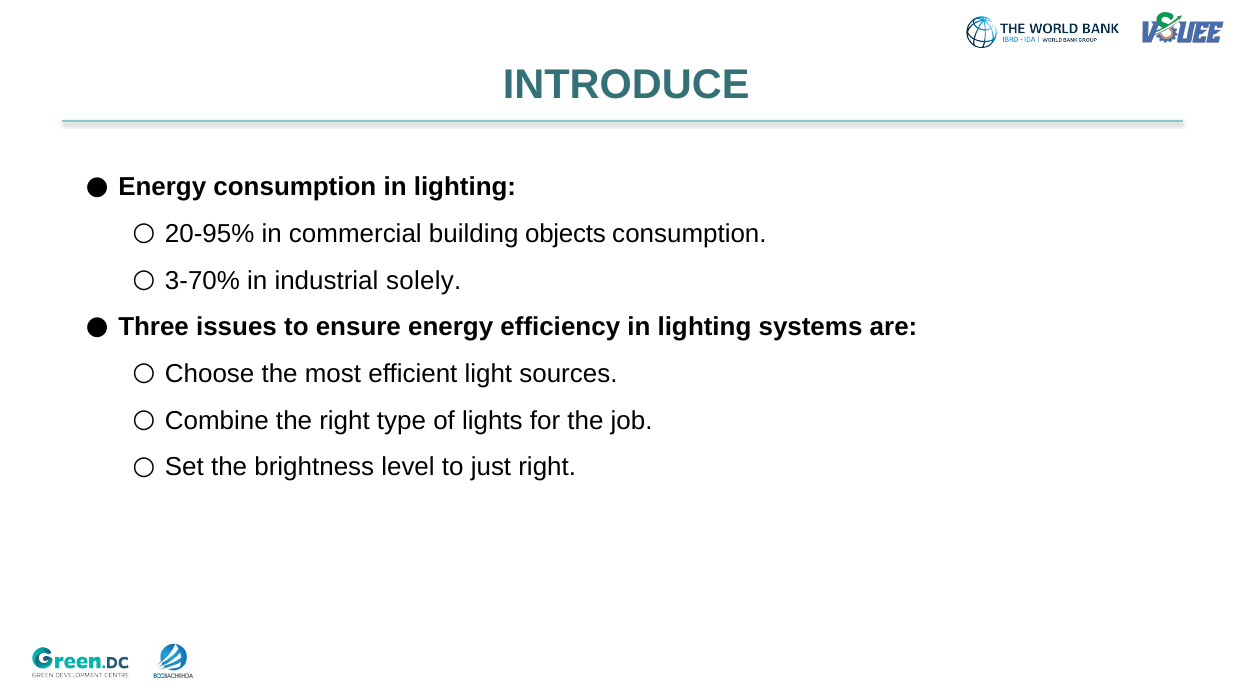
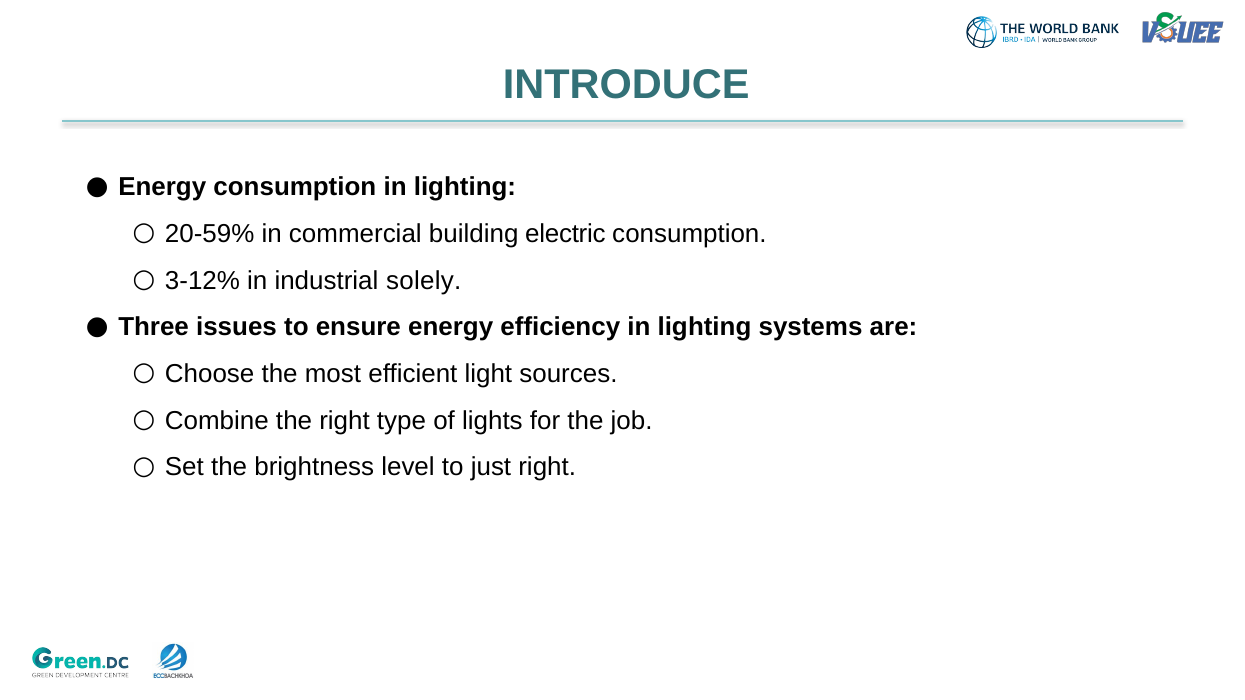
20-95%: 20-95% -> 20-59% (210, 234)
objects: objects -> electric (565, 234)
3-70%: 3-70% -> 3-12% (202, 281)
